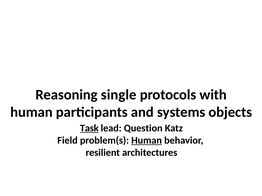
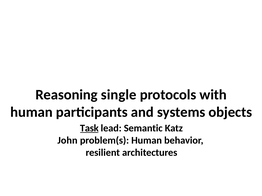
Question: Question -> Semantic (143, 128)
Field: Field -> John (67, 141)
Human underline: present -> none (147, 141)
